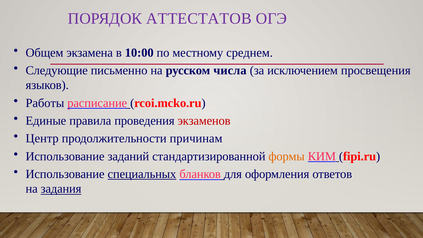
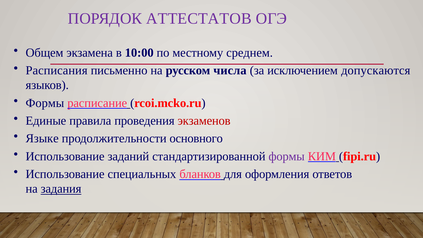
Следующие: Следующие -> Расписания (57, 70)
просвещения: просвещения -> допускаются (376, 70)
Работы: Работы -> Формы (45, 103)
Центр: Центр -> Языке (42, 138)
причинам: причинам -> основного (196, 138)
формы colour: orange -> purple (287, 156)
специальных underline: present -> none (142, 174)
